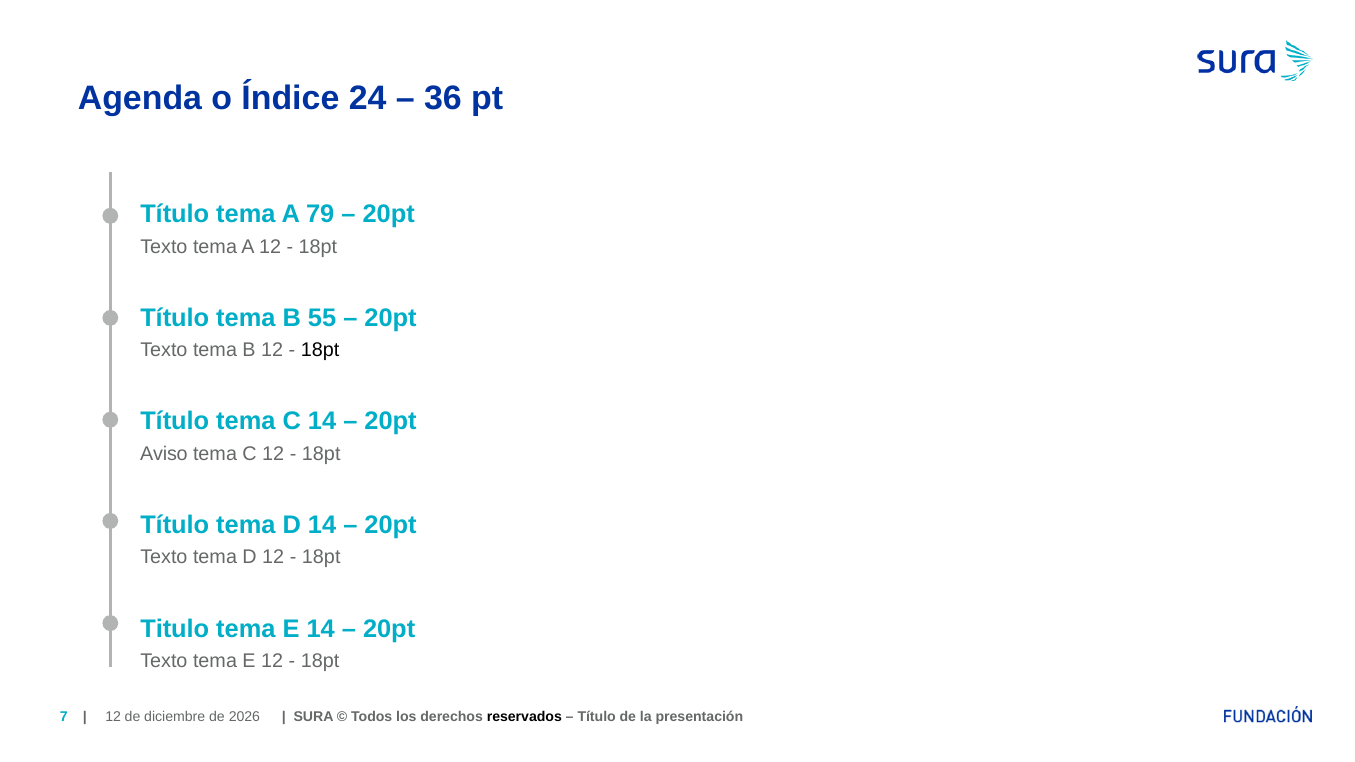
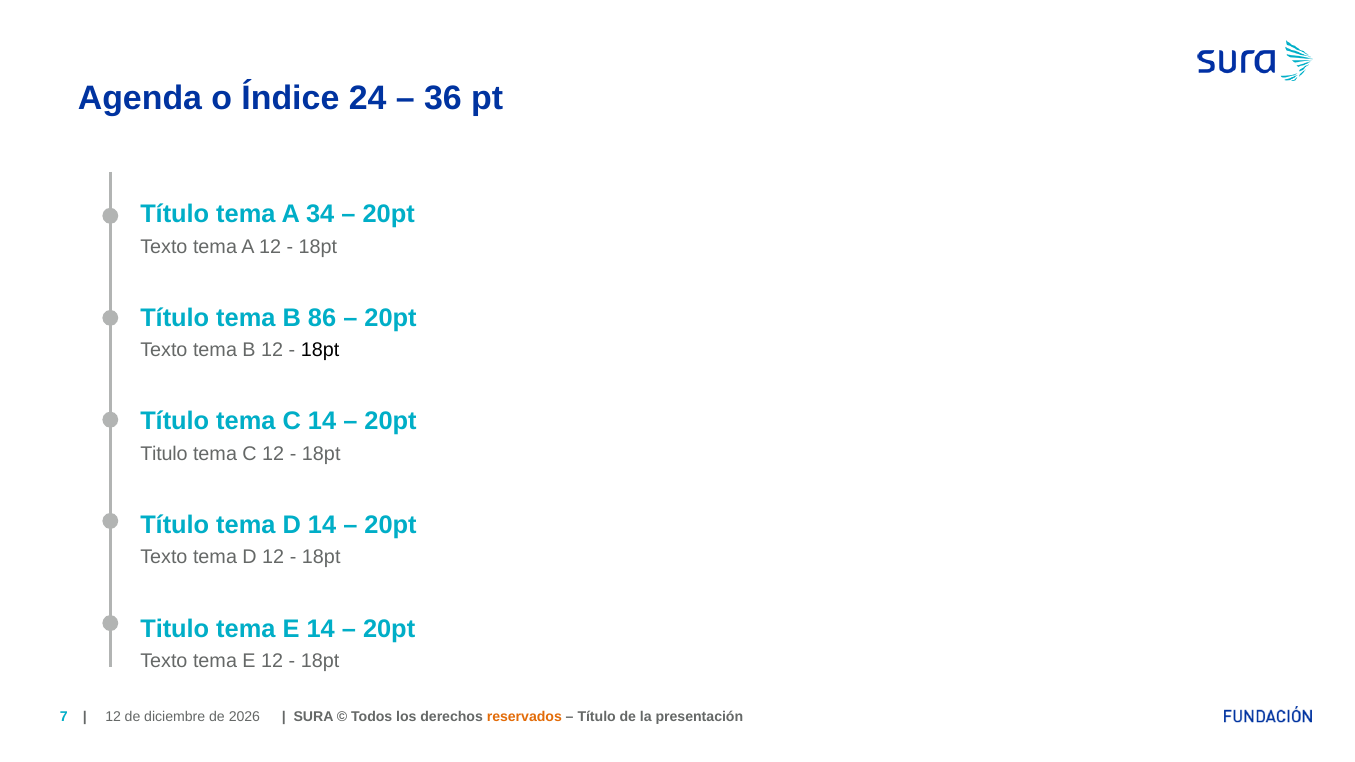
79: 79 -> 34 (320, 214)
55: 55 -> 86 (322, 318)
Aviso: Aviso -> Titulo (164, 454)
reservados colour: black -> orange (524, 718)
